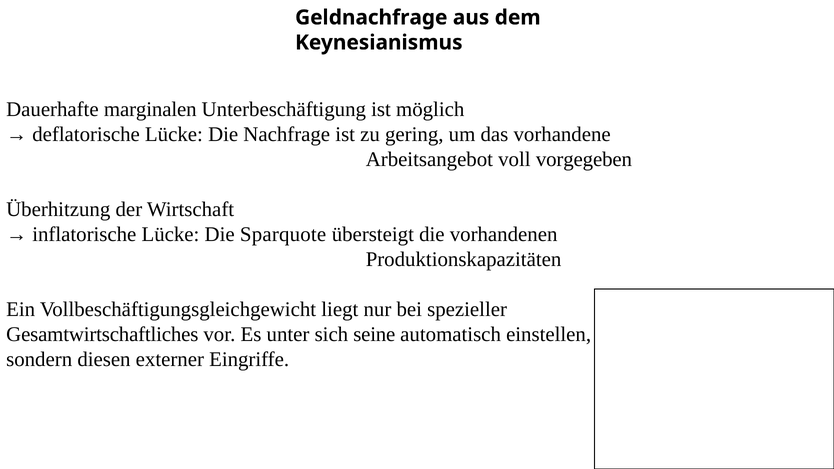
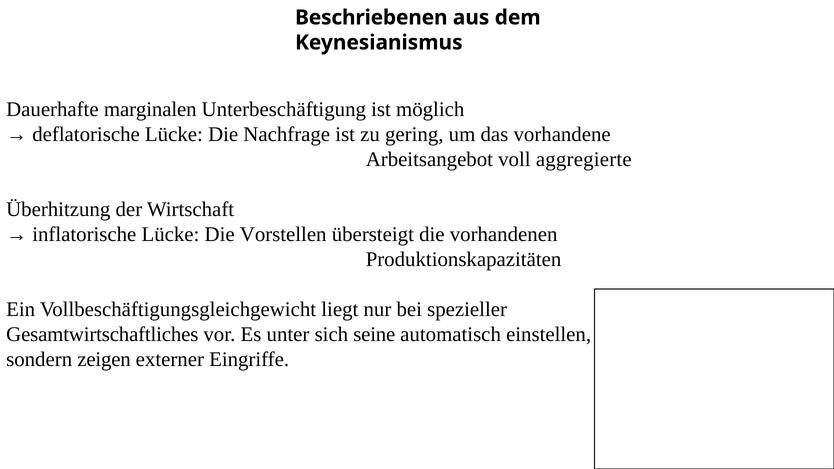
Geldnachfrage: Geldnachfrage -> Beschriebenen (371, 18)
vorgegeben: vorgegeben -> aggregierte (584, 159)
Sparquote: Sparquote -> Vorstellen (283, 234)
diesen: diesen -> zeigen (104, 359)
